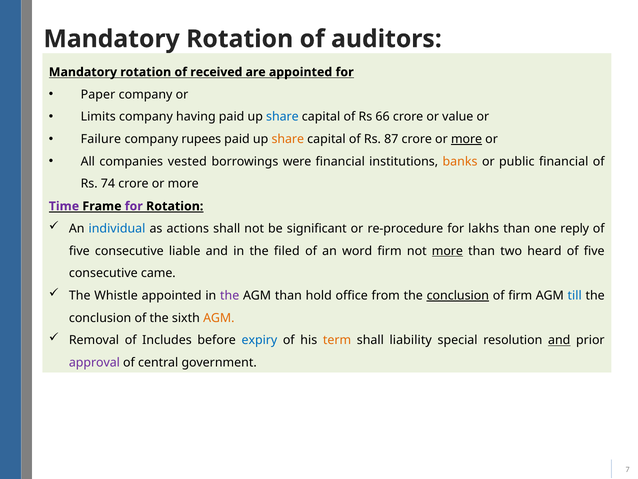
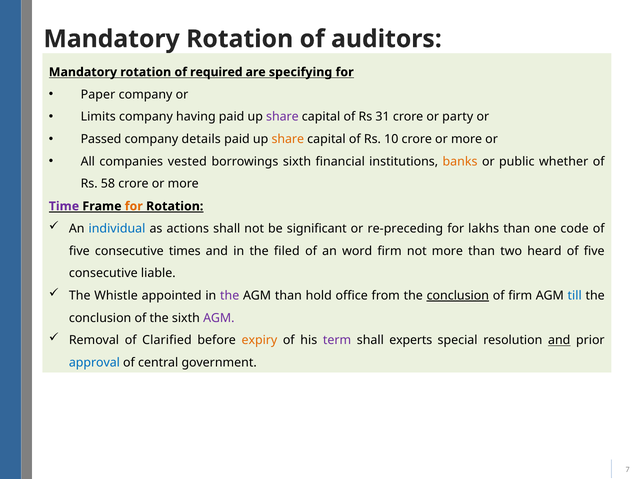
received: received -> required (216, 72)
are appointed: appointed -> specifying (301, 72)
share colour: blue -> purple (282, 117)
66: 66 -> 31 (383, 117)
value: value -> party (458, 117)
Failure: Failure -> Passed (101, 139)
rupees: rupees -> details (201, 139)
87: 87 -> 10 (391, 139)
more underline: present -> none (467, 139)
borrowings were: were -> sixth (297, 161)
public financial: financial -> whether (564, 161)
74: 74 -> 58 (108, 184)
for colour: purple -> orange (134, 206)
re-procedure: re-procedure -> re-preceding (405, 228)
reply: reply -> code (575, 228)
liable: liable -> times (185, 251)
more underline: present -> none (447, 251)
came: came -> liable (158, 273)
AGM colour: orange -> purple (219, 318)
Includes: Includes -> Clarified (167, 340)
expiry colour: blue -> orange (259, 340)
term colour: orange -> purple (337, 340)
liability: liability -> experts (411, 340)
approval colour: purple -> blue (94, 362)
